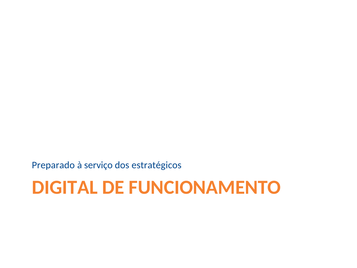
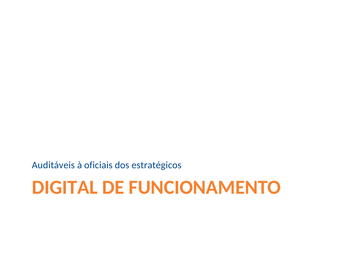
Preparado: Preparado -> Auditáveis (53, 165)
serviço: serviço -> oficiais (98, 165)
